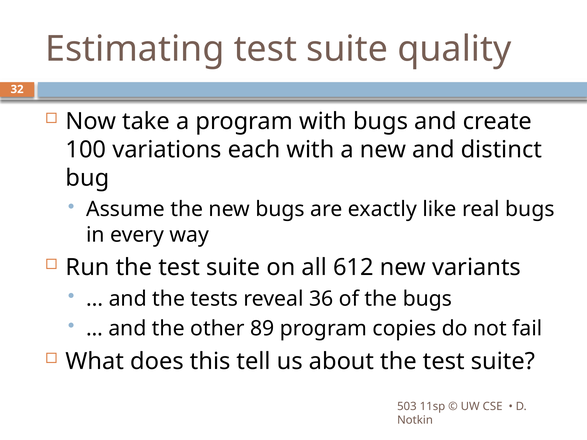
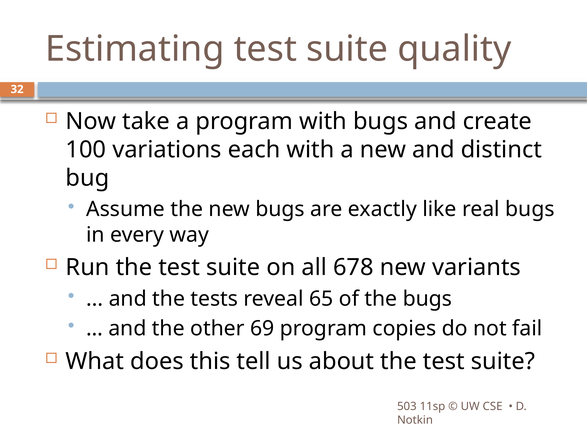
612: 612 -> 678 (353, 268)
36: 36 -> 65 (321, 299)
89: 89 -> 69 (262, 329)
